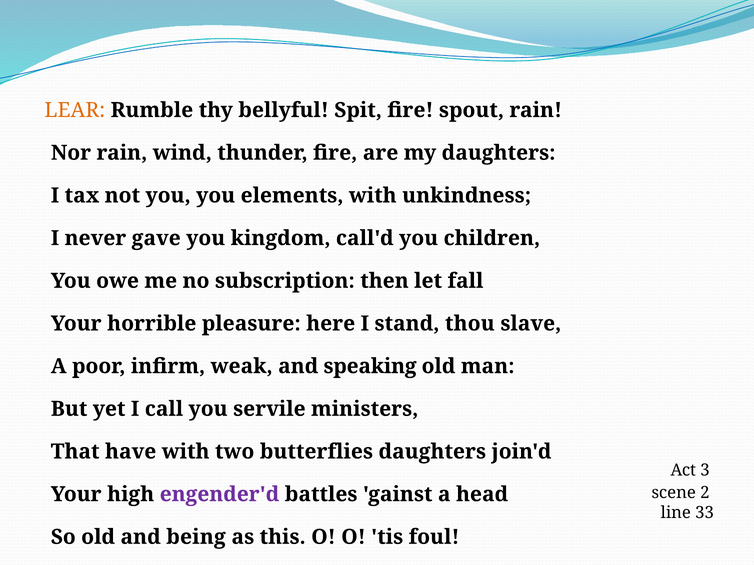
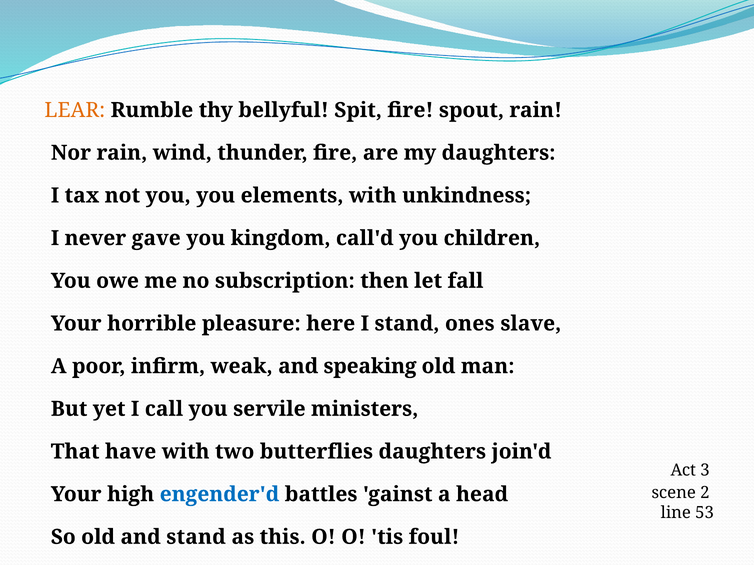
thou: thou -> ones (470, 324)
engender'd colour: purple -> blue (220, 495)
33: 33 -> 53 (705, 513)
and being: being -> stand (196, 537)
